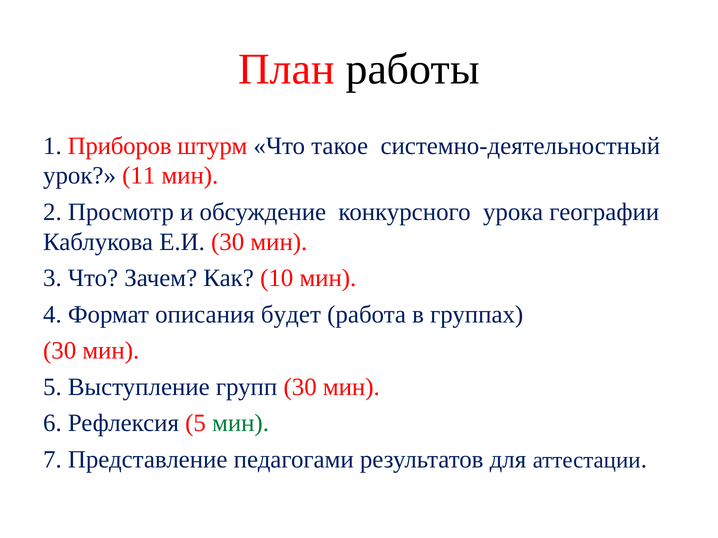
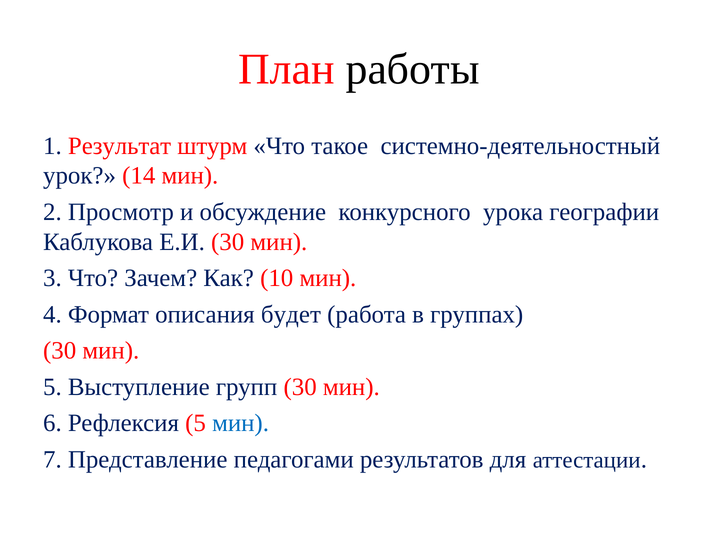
Приборов: Приборов -> Результат (120, 146)
11: 11 -> 14 (139, 176)
мин colour: green -> blue (241, 424)
